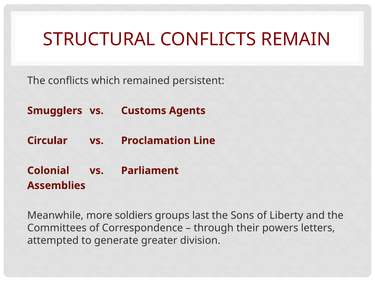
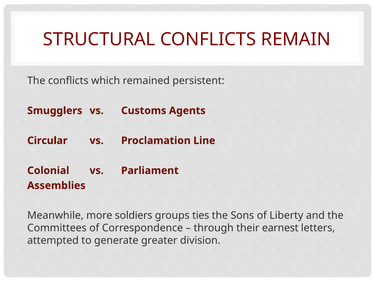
last: last -> ties (201, 216)
powers: powers -> earnest (280, 228)
